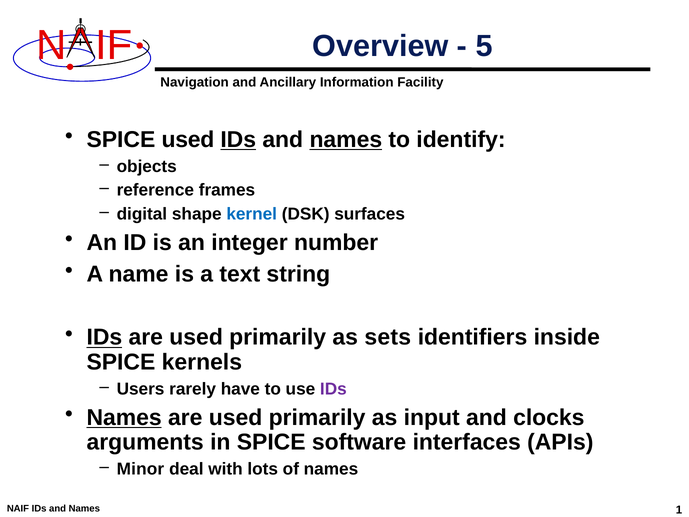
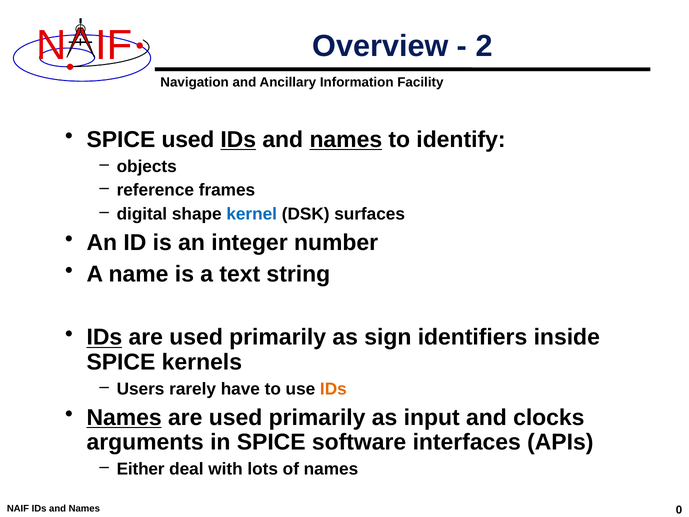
5: 5 -> 2 (484, 46)
sets: sets -> sign (388, 337)
IDs colour: purple -> orange (333, 389)
Minor: Minor -> Either (141, 469)
1: 1 -> 0 (679, 510)
